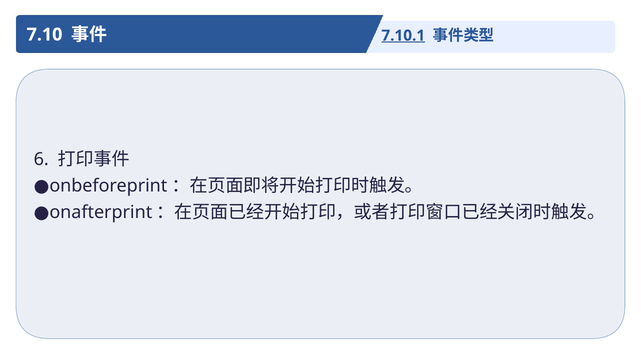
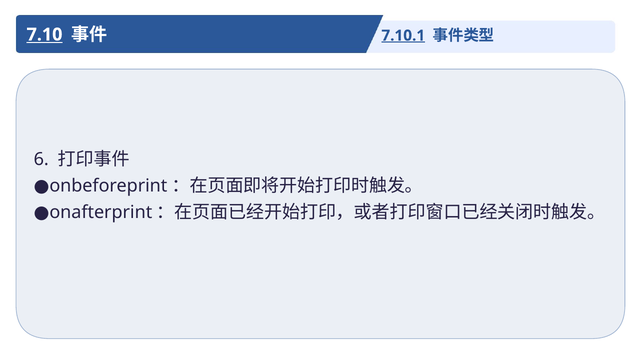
7.10 underline: none -> present (45, 35)
